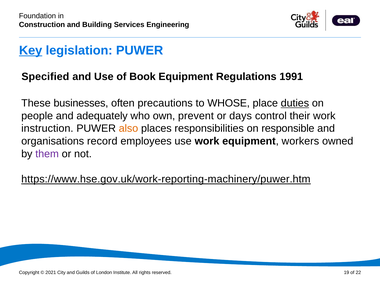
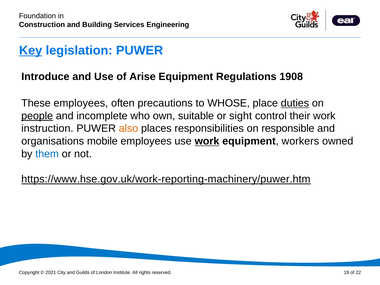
Specified: Specified -> Introduce (45, 77)
Book: Book -> Arise (142, 77)
1991: 1991 -> 1908 (291, 77)
These businesses: businesses -> employees (81, 103)
people underline: none -> present (37, 116)
adequately: adequately -> incomplete (102, 116)
prevent: prevent -> suitable (196, 116)
days: days -> sight (241, 116)
record: record -> mobile (102, 141)
work underline: none -> present (207, 141)
them colour: purple -> blue (47, 154)
